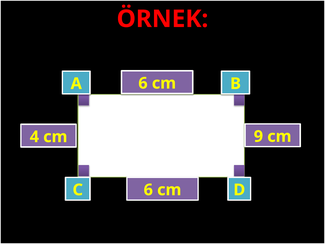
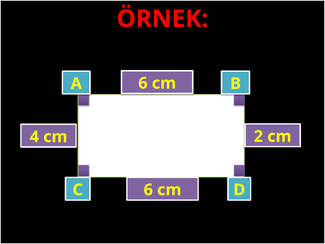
9: 9 -> 2 (258, 136)
